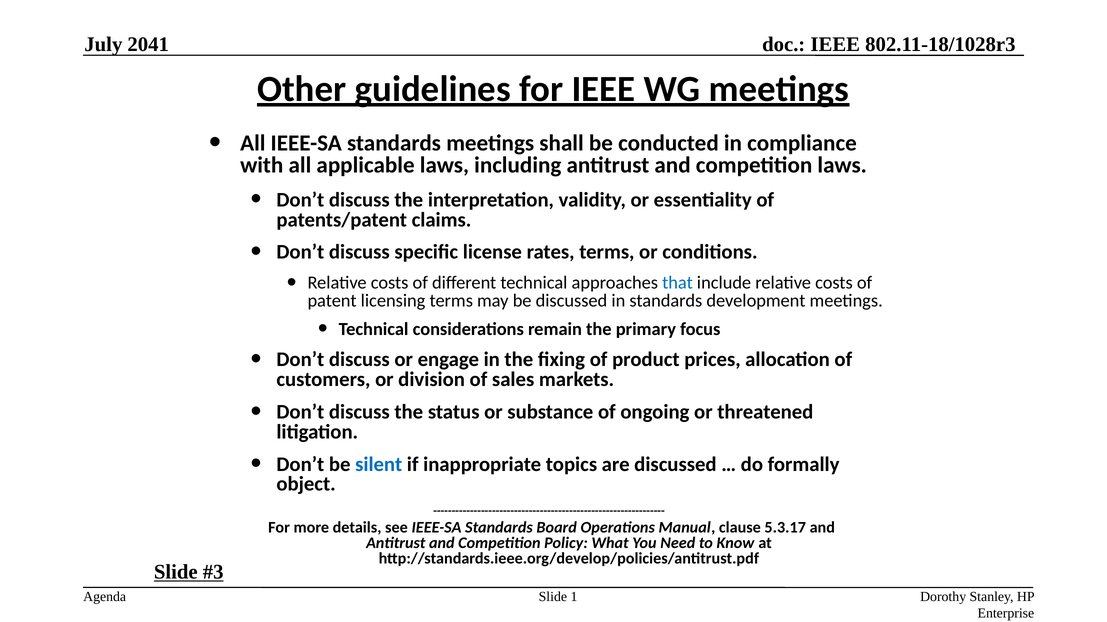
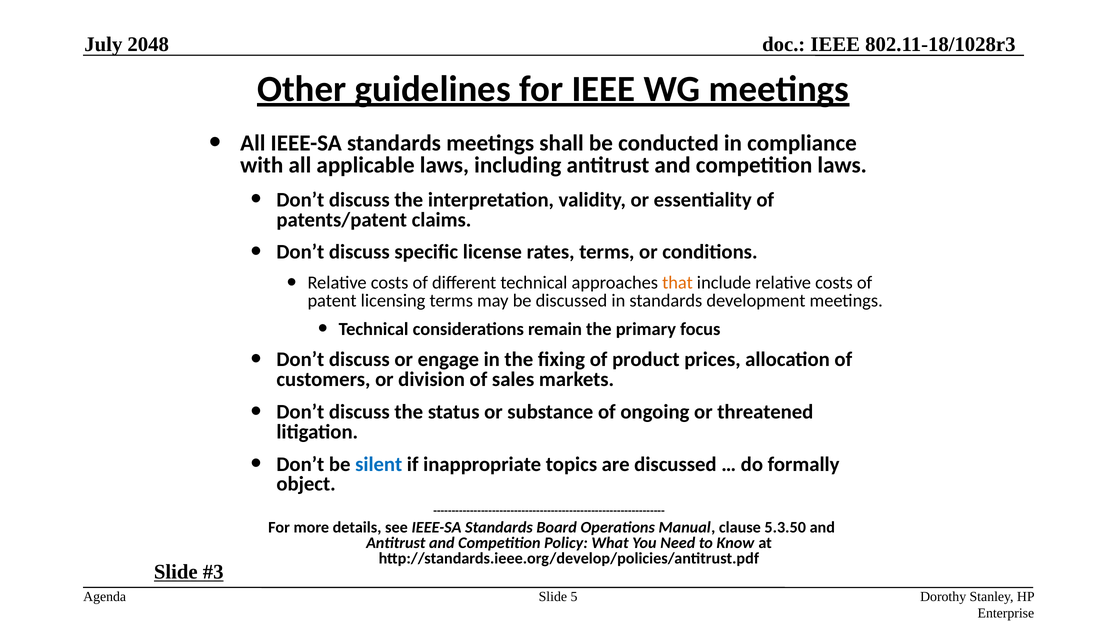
2041: 2041 -> 2048 (148, 44)
that colour: blue -> orange (678, 283)
5.3.17: 5.3.17 -> 5.3.50 (785, 528)
1: 1 -> 5 (574, 597)
